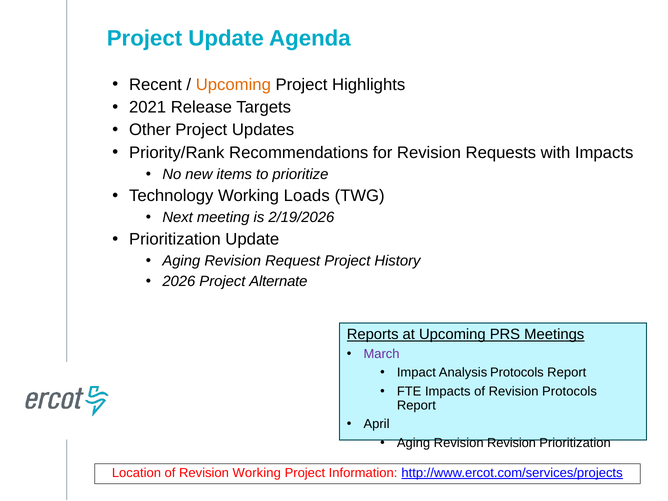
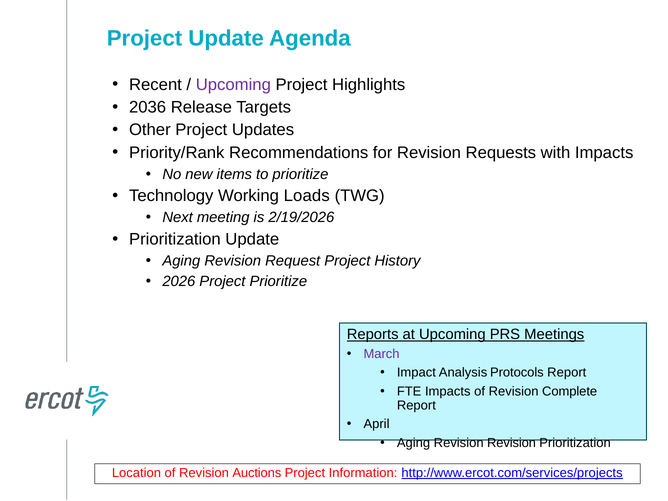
Upcoming colour: orange -> purple (233, 85)
2021: 2021 -> 2036 (148, 107)
Project Alternate: Alternate -> Prioritize (278, 282)
Revision Protocols: Protocols -> Complete (570, 391)
Revision Working: Working -> Auctions (257, 473)
